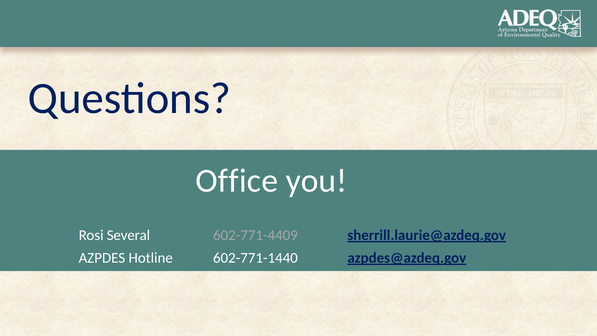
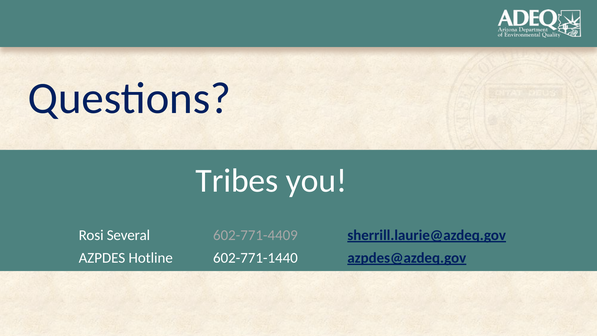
Office: Office -> Tribes (237, 181)
